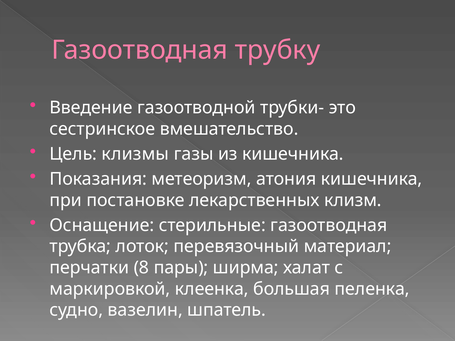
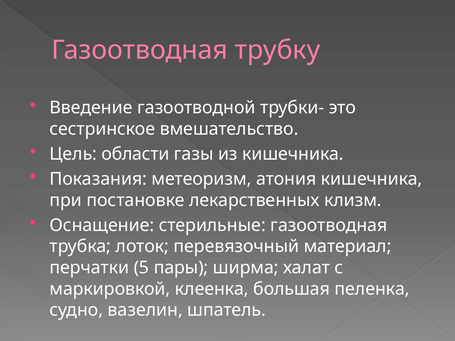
клизмы: клизмы -> области (135, 154)
8: 8 -> 5 (141, 268)
